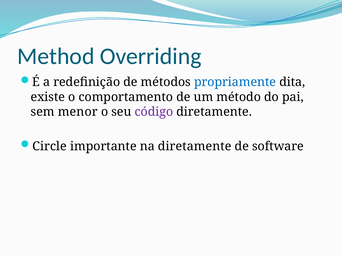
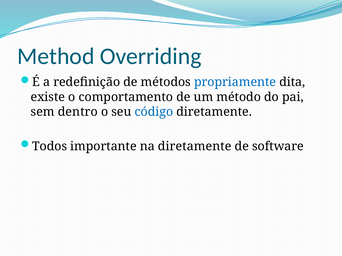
menor: menor -> dentro (78, 112)
código colour: purple -> blue (154, 112)
Circle: Circle -> Todos (50, 147)
